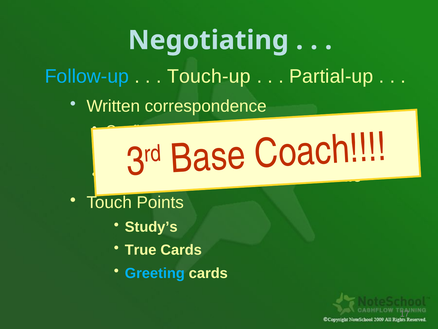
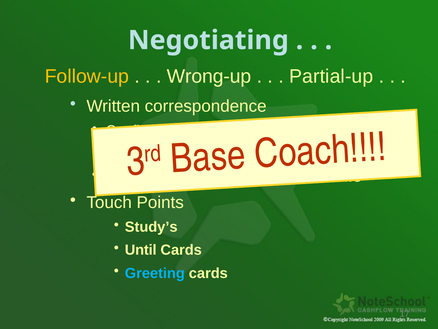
Follow-up colour: light blue -> yellow (87, 76)
Touch-up: Touch-up -> Wrong-up (209, 76)
True: True -> Until (141, 250)
